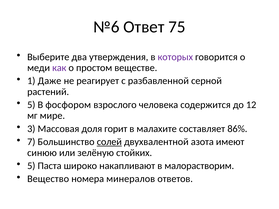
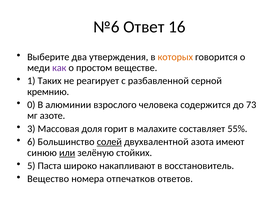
75: 75 -> 16 (177, 27)
которых colour: purple -> orange (175, 57)
Даже: Даже -> Таких (50, 81)
растений: растений -> кремнию (48, 92)
5: 5 -> 0 (31, 105)
фосфором: фосфором -> алюминии (68, 105)
12: 12 -> 73 (251, 105)
мире: мире -> азоте (52, 116)
86%: 86% -> 55% (237, 129)
7: 7 -> 6 (31, 142)
или underline: none -> present (67, 153)
малорастворим: малорастворим -> восстановитель (199, 166)
минералов: минералов -> отпечатков (131, 179)
